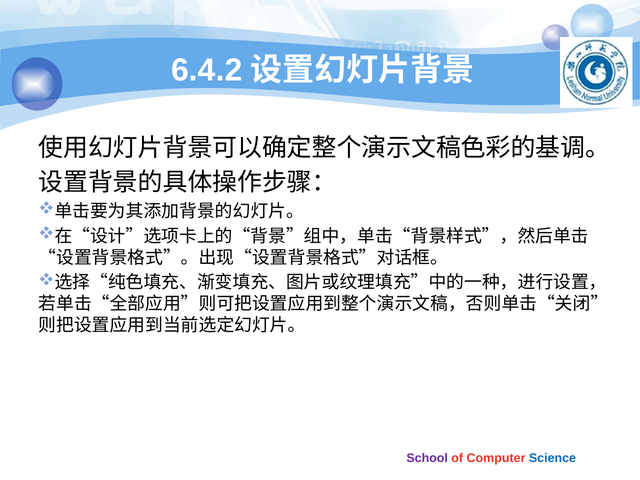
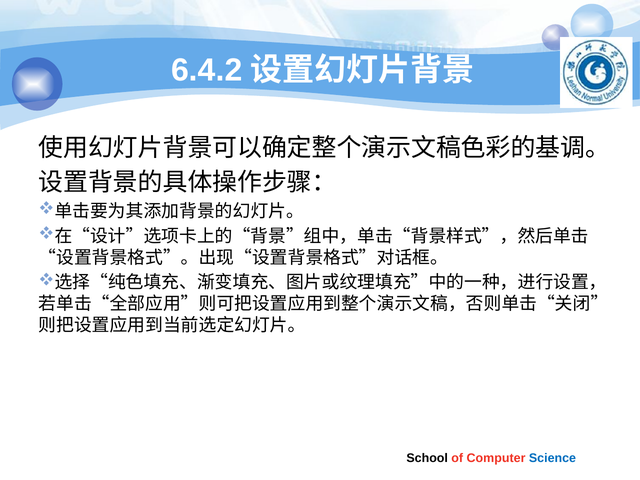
School colour: purple -> black (427, 458)
